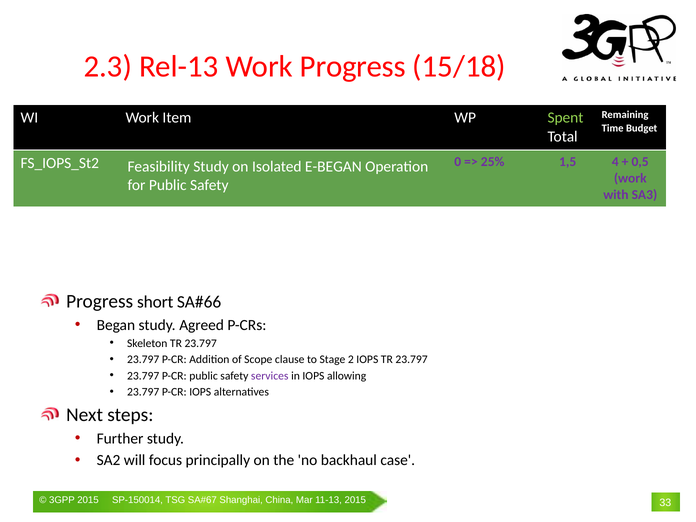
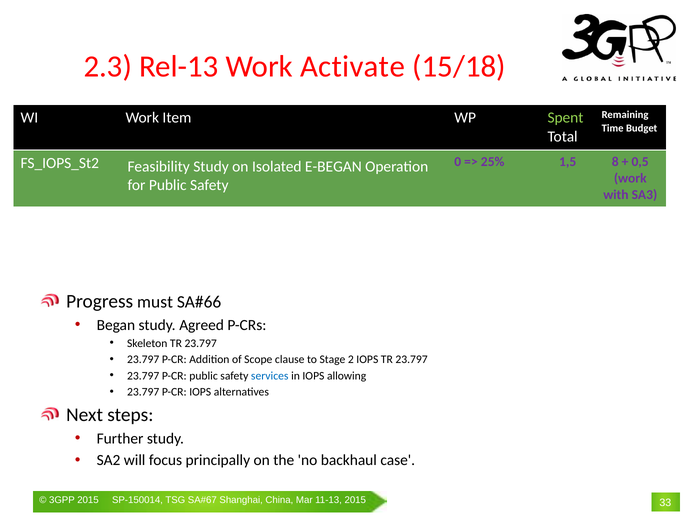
Work Progress: Progress -> Activate (353, 67)
4: 4 -> 8 (615, 162)
short: short -> must (155, 302)
services colour: purple -> blue (270, 376)
